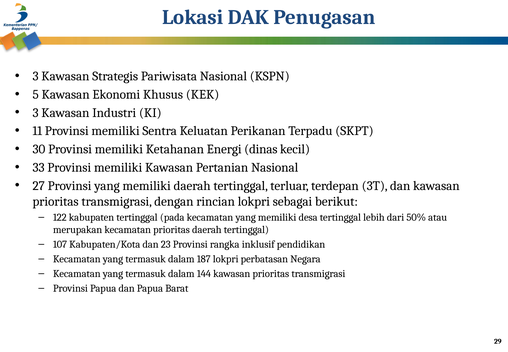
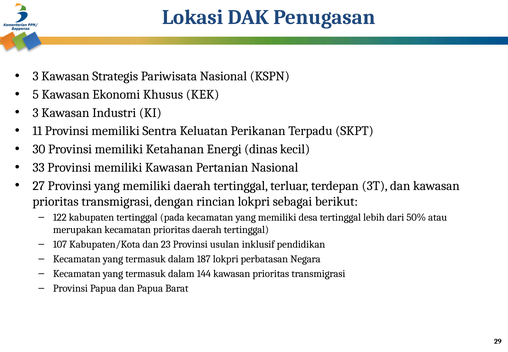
rangka: rangka -> usulan (225, 244)
